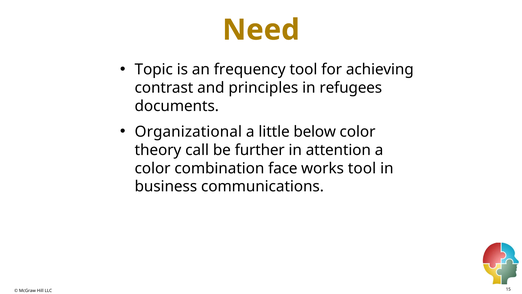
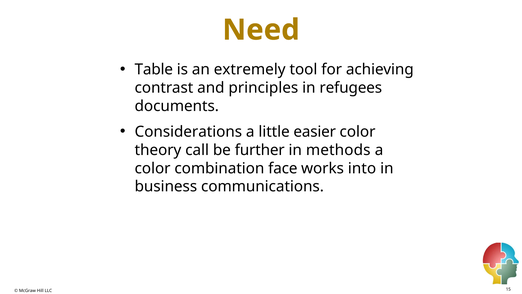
Topic: Topic -> Table (154, 70)
frequency: frequency -> extremely (250, 70)
Organizational: Organizational -> Considerations (188, 132)
below: below -> easier (315, 132)
attention: attention -> methods (338, 150)
works tool: tool -> into (362, 168)
